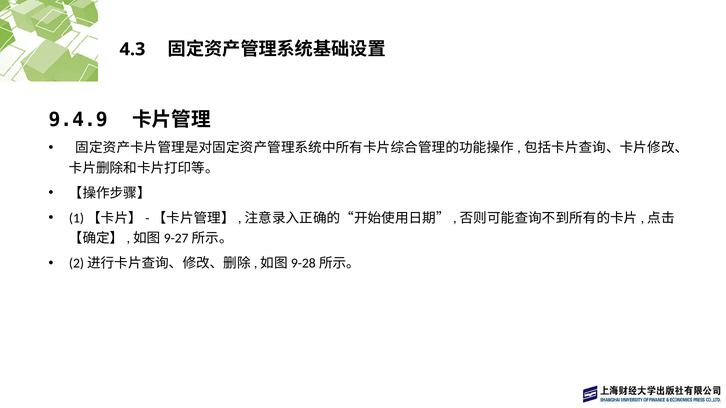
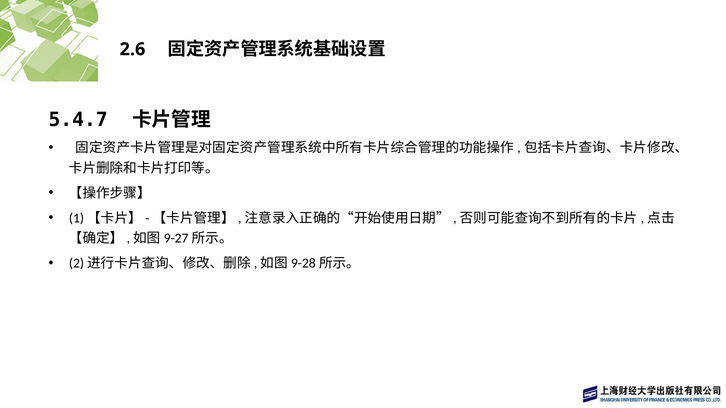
4.3: 4.3 -> 2.6 (132, 49)
9.4.9: 9.4.9 -> 5.4.7 (78, 120)
